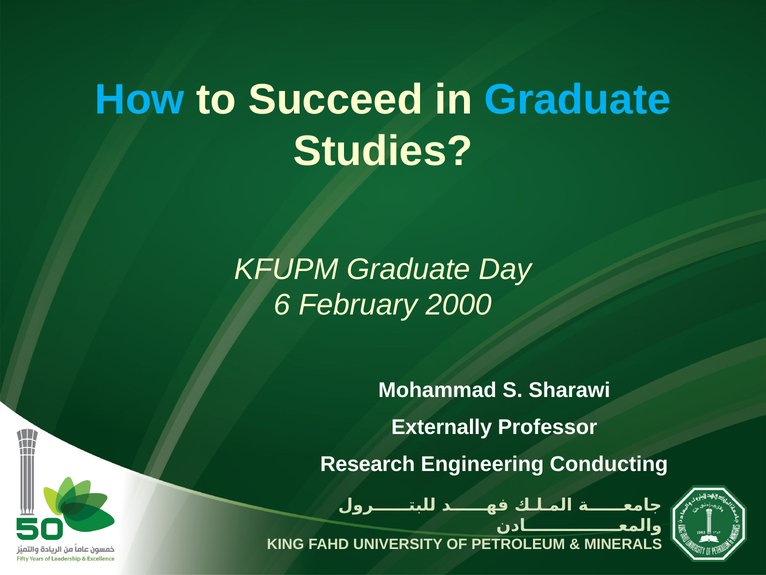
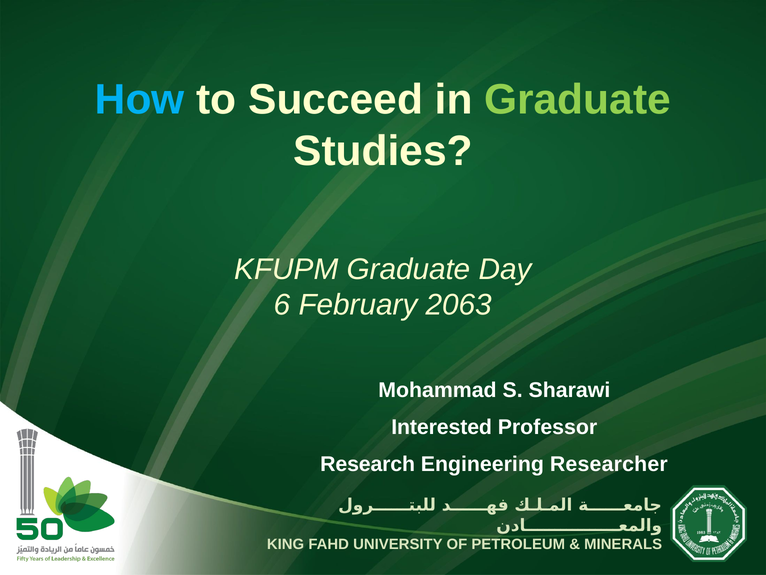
Graduate colour: light blue -> light green (578, 100)
2000: 2000 -> 2063 (459, 305)
Externally: Externally -> Interested (442, 427)
Conducting: Conducting -> Researcher (609, 464)
